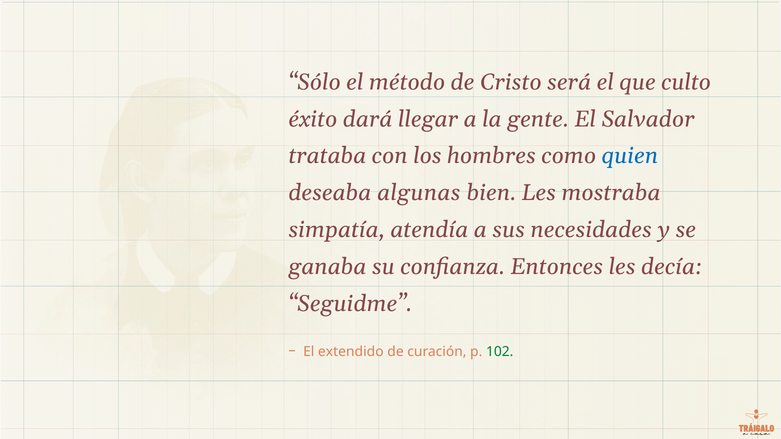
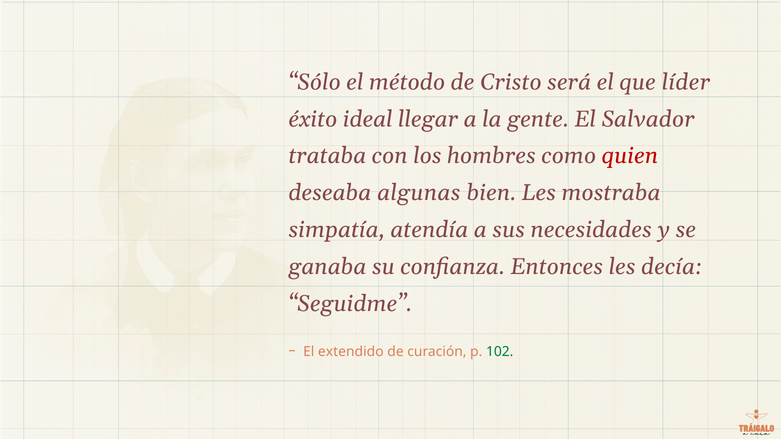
culto: culto -> líder (686, 82)
dará: dará -> ideal (368, 119)
quien colour: blue -> red (630, 156)
